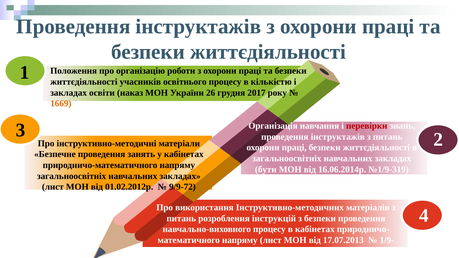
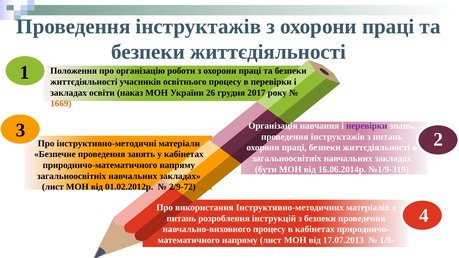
в кількістю: кількістю -> перевірки (271, 82)
перевірки colour: red -> purple (367, 126)
9/9-72: 9/9-72 -> 2/9-72 (182, 187)
